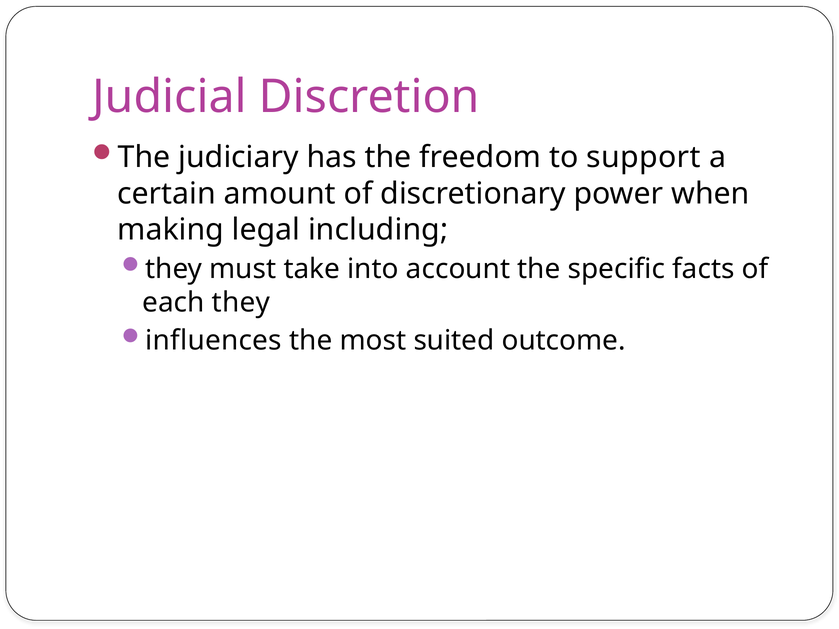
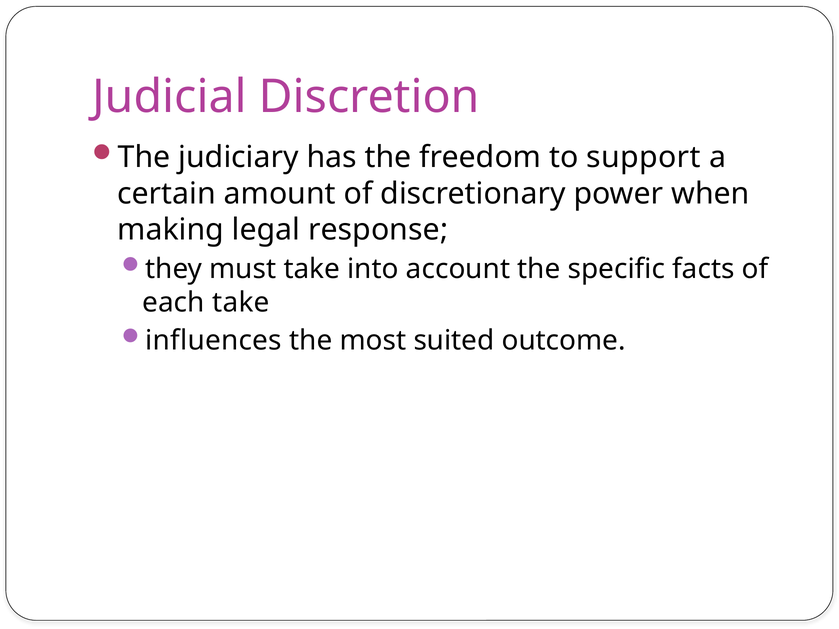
including: including -> response (378, 230)
each they: they -> take (241, 303)
